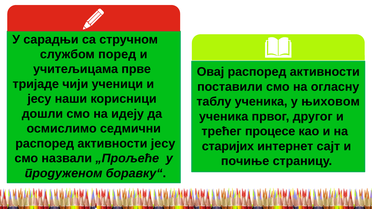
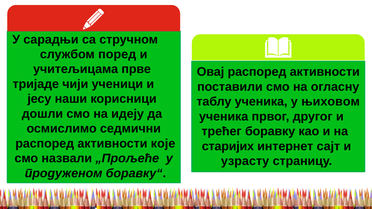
процесе: процесе -> боравку (270, 131)
активности јесу: јесу -> које (163, 144)
почиње: почиње -> узрасту (245, 161)
